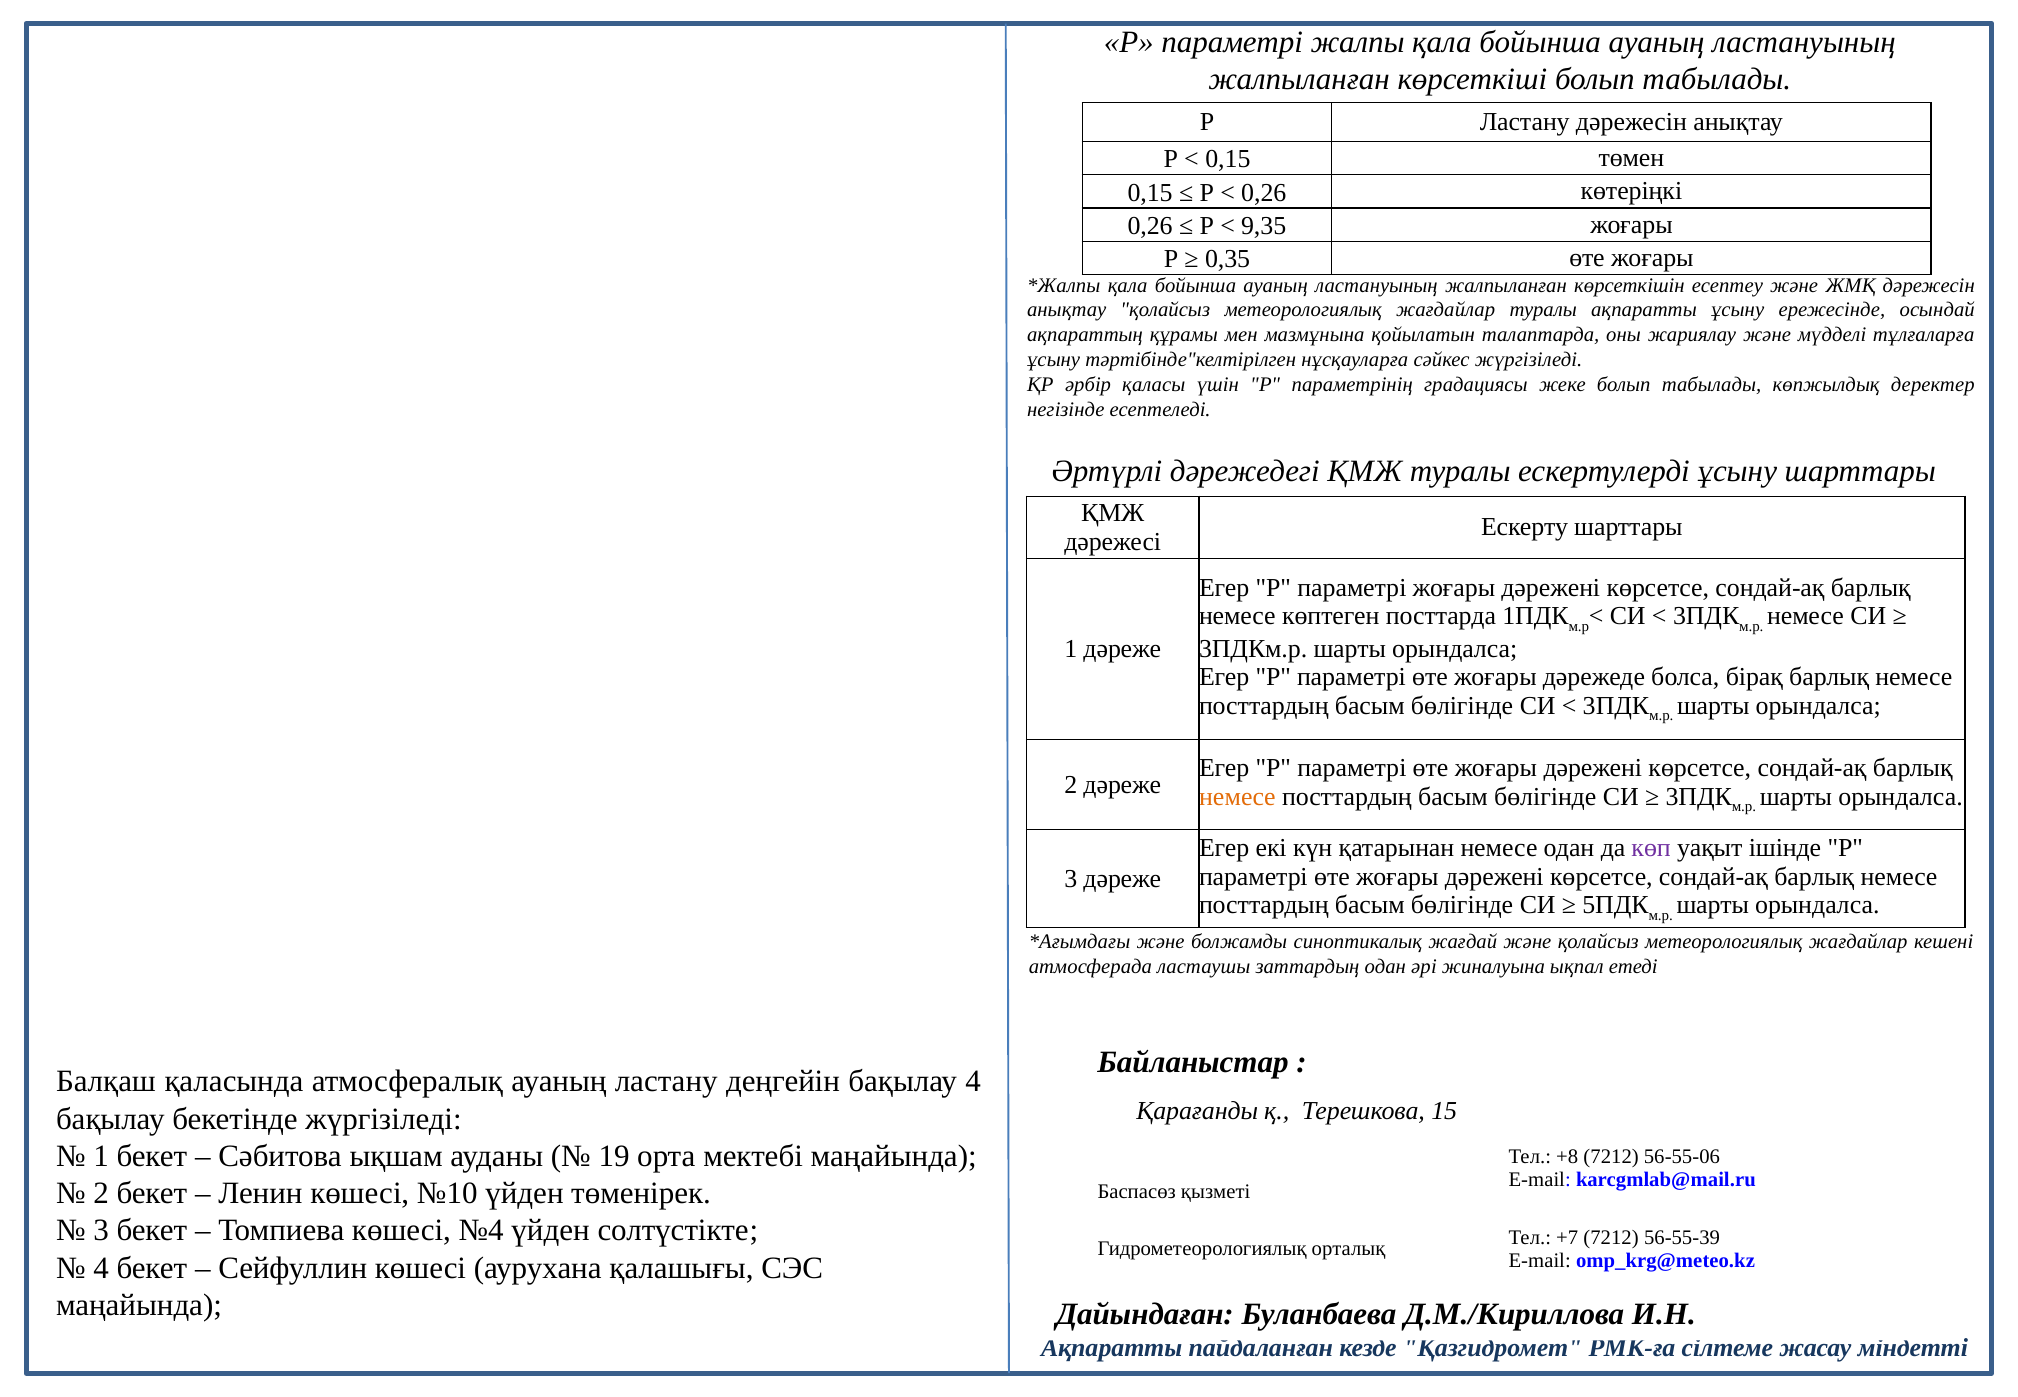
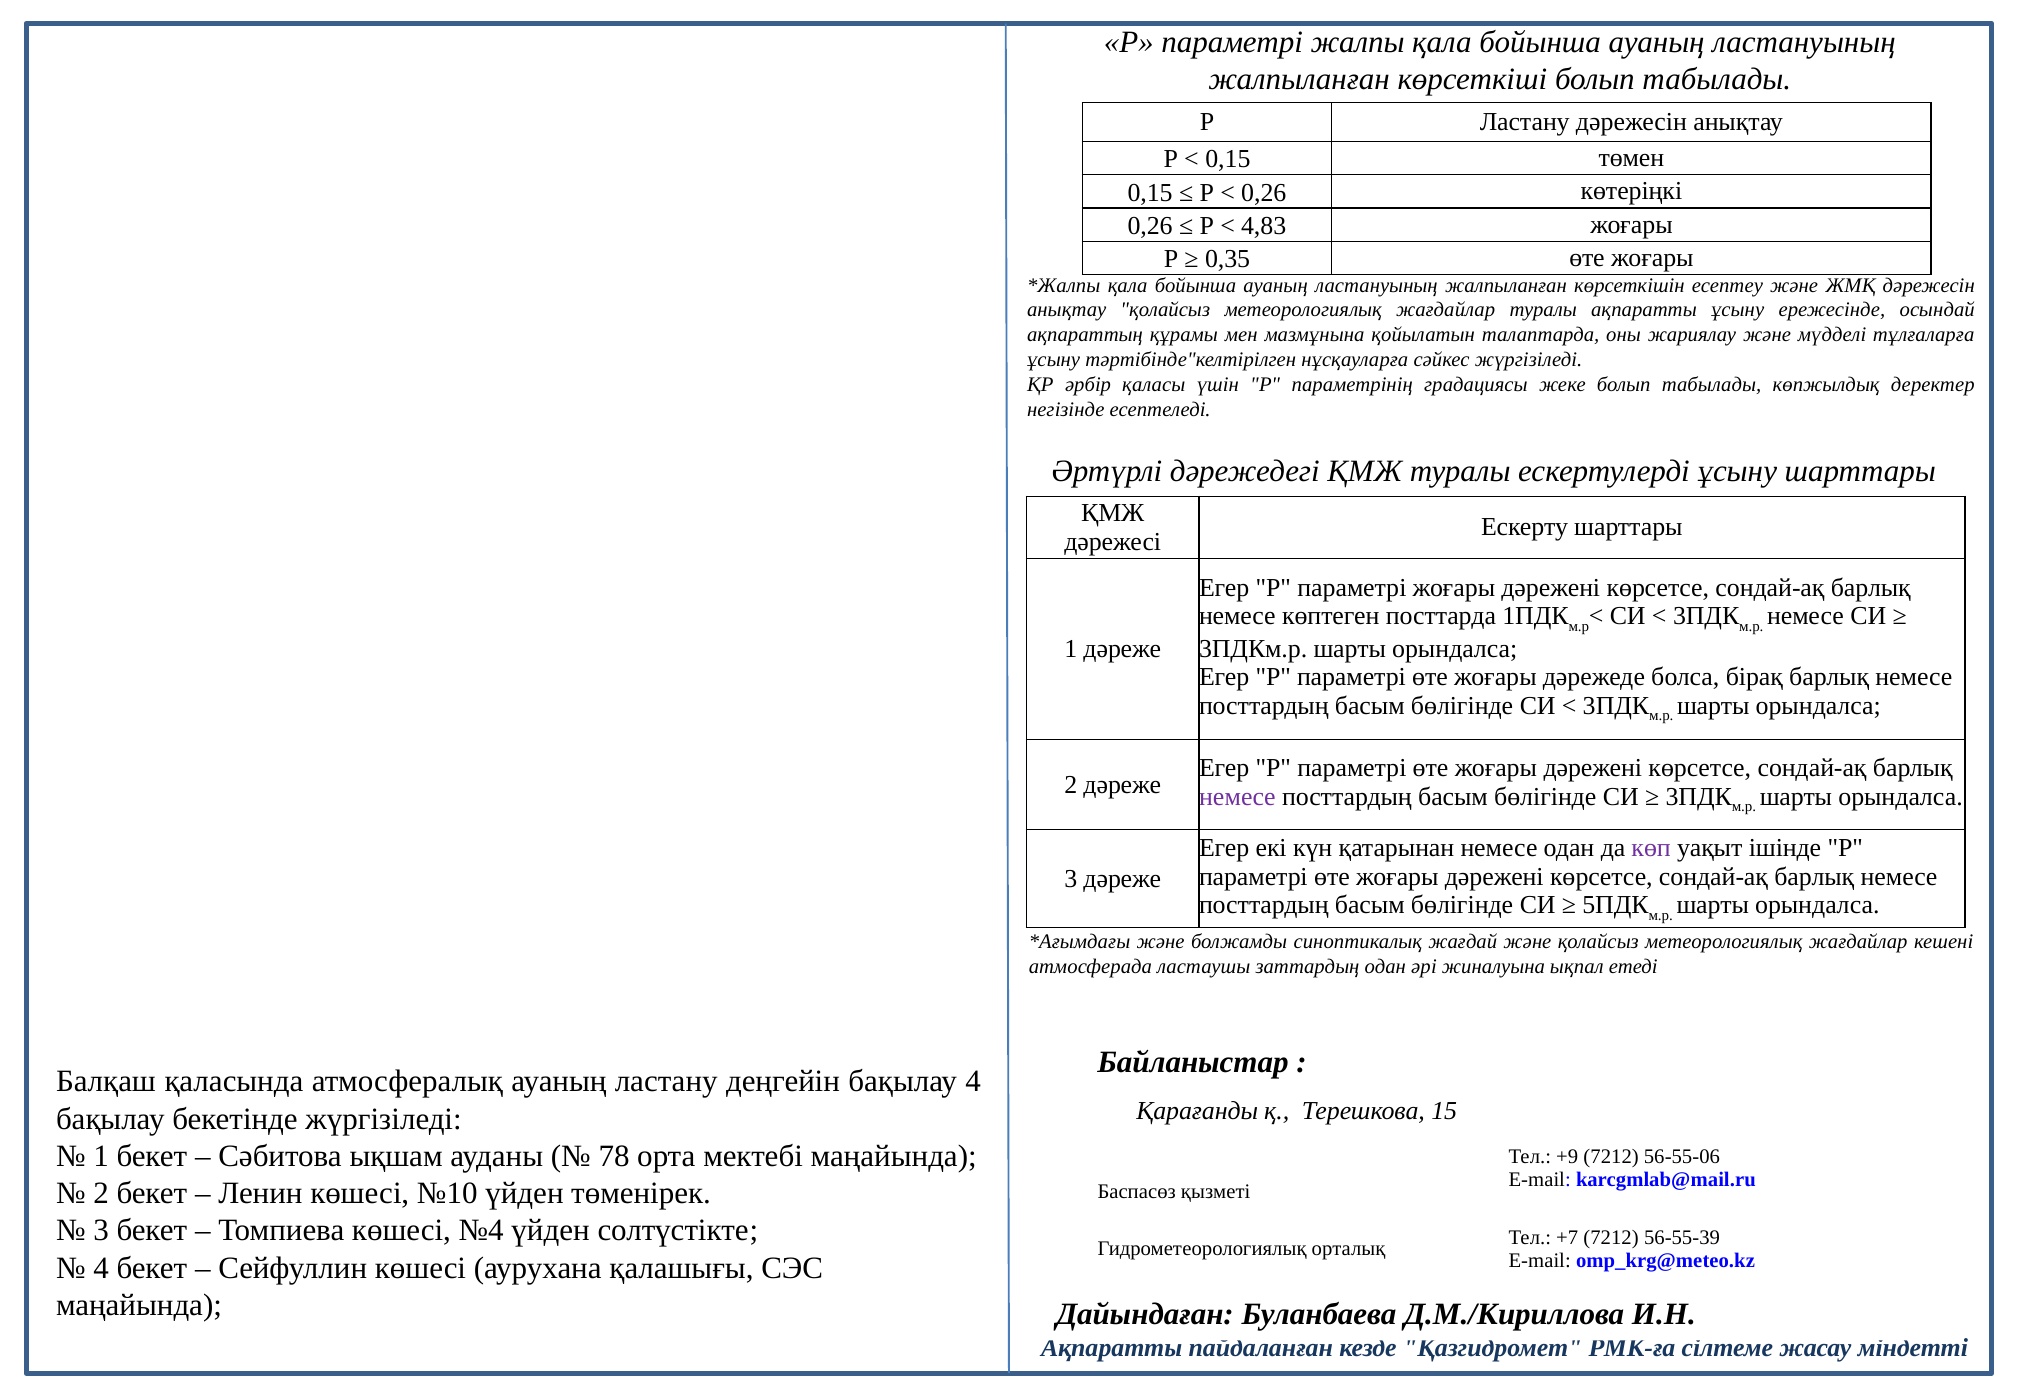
9,35: 9,35 -> 4,83 (1264, 226)
немесе colour: orange -> purple (1237, 797)
19: 19 -> 78 (614, 1156)
+8: +8 -> +9 (1567, 1157)
